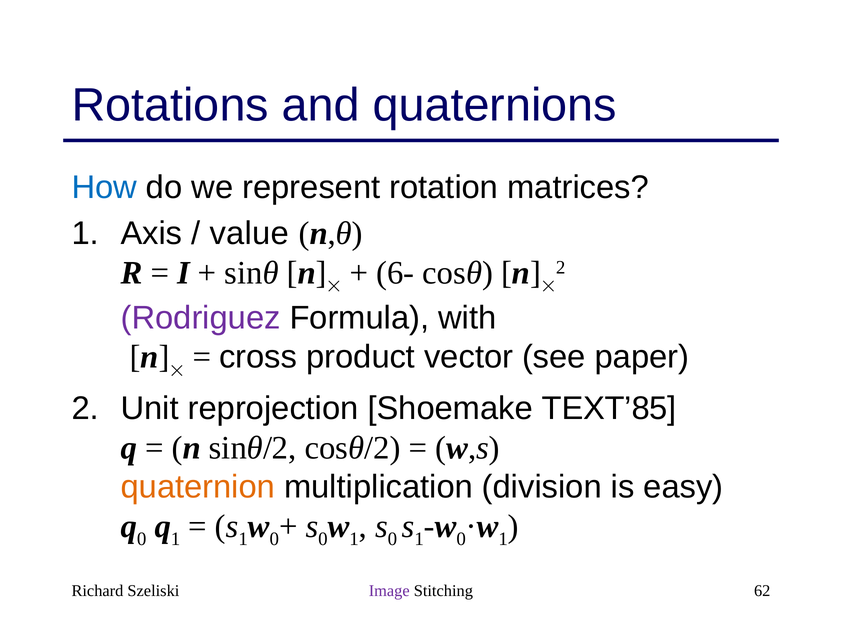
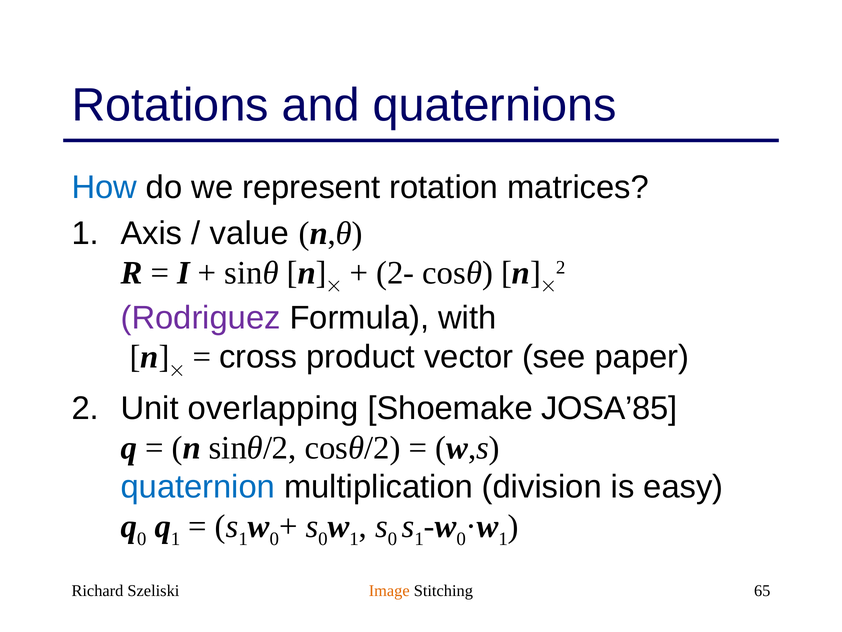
6-: 6- -> 2- (395, 273)
reprojection: reprojection -> overlapping (273, 408)
TEXT’85: TEXT’85 -> JOSA’85 (609, 408)
quaternion colour: orange -> blue (198, 487)
Image colour: purple -> orange (389, 591)
62: 62 -> 65 (762, 591)
